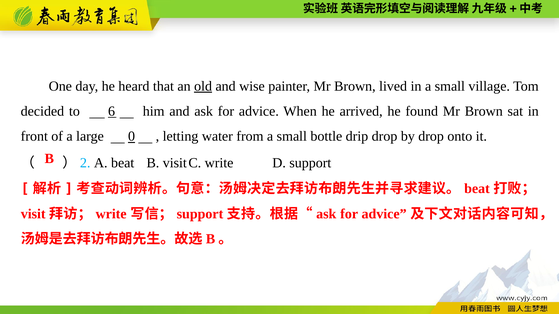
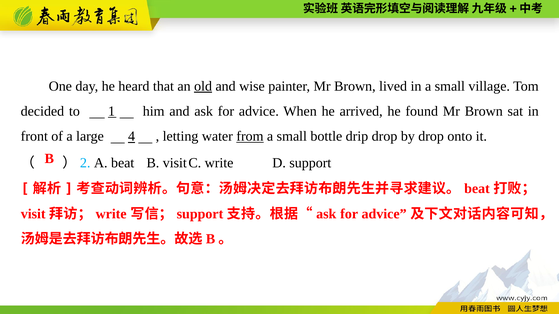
6: 6 -> 1 (112, 111)
0: 0 -> 4 (132, 137)
from underline: none -> present (250, 137)
